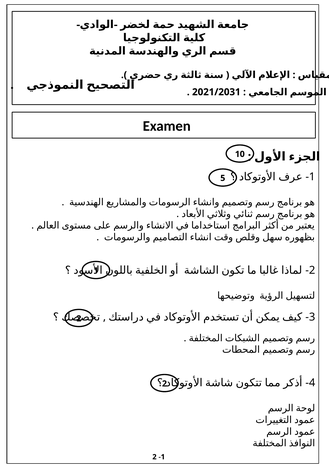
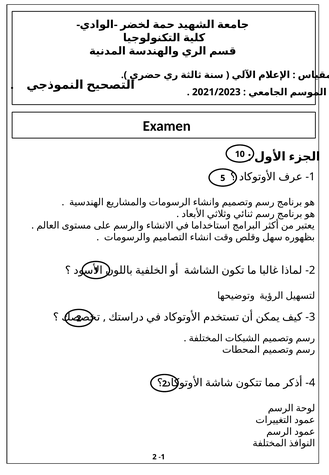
2021/2031: 2021/2031 -> 2021/2023 (216, 92)
